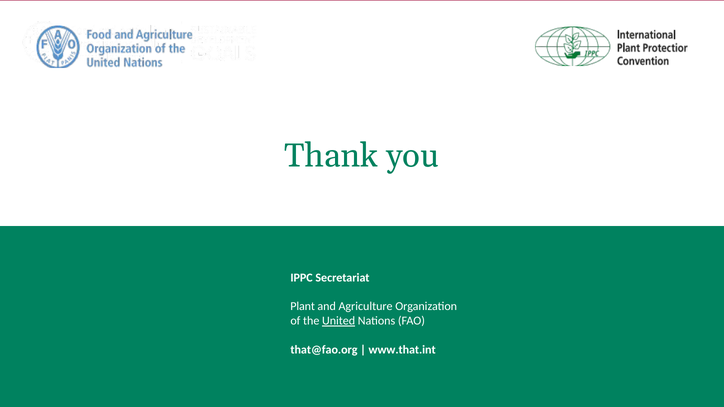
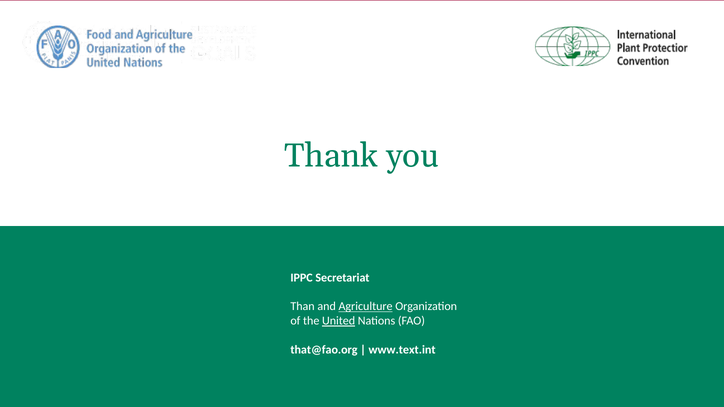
Plant: Plant -> Than (303, 307)
Agriculture underline: none -> present (366, 307)
www.that.int: www.that.int -> www.text.int (402, 350)
